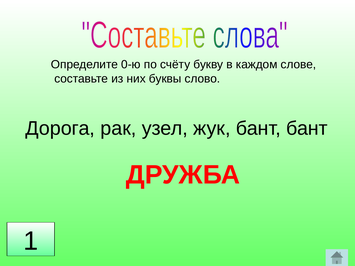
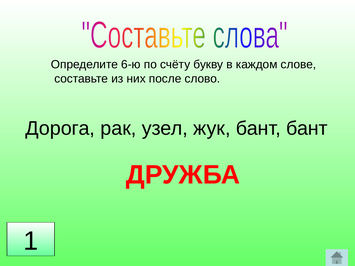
0-ю: 0-ю -> 6-ю (131, 65)
буквы: буквы -> после (165, 79)
